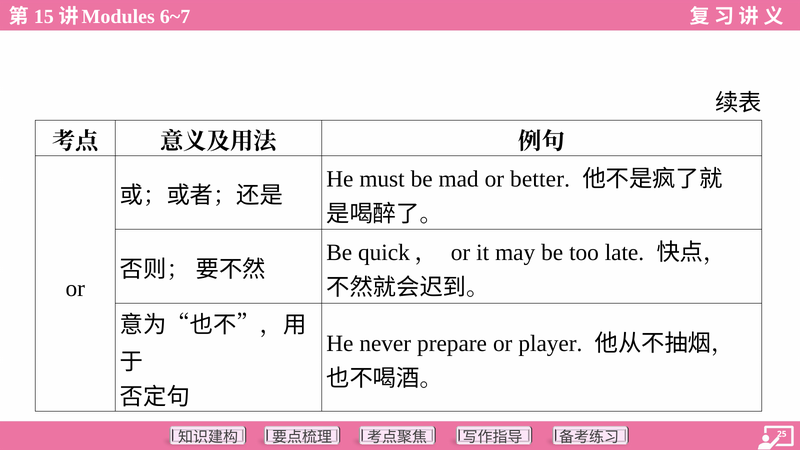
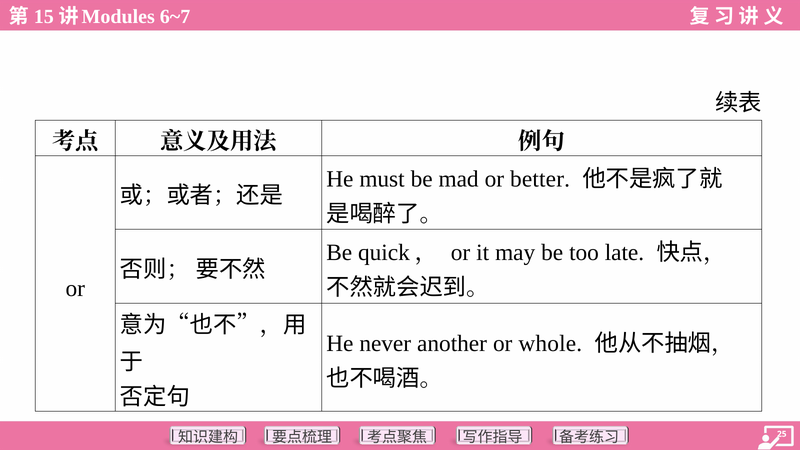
prepare: prepare -> another (452, 344)
player: player -> whole (550, 344)
